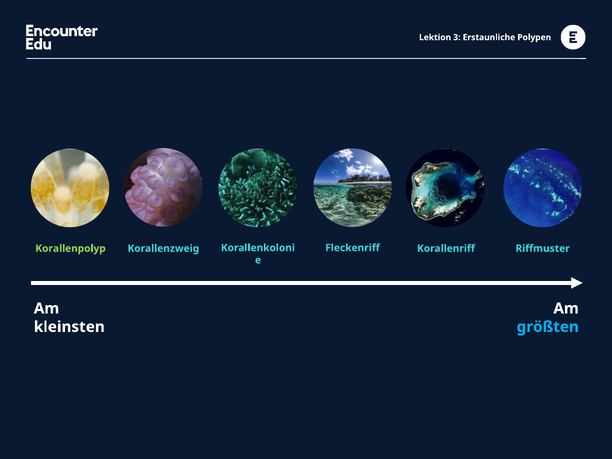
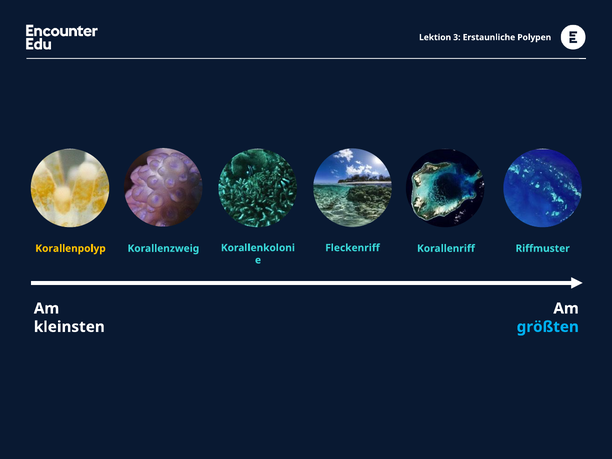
Korallenpolyp colour: light green -> yellow (71, 248)
